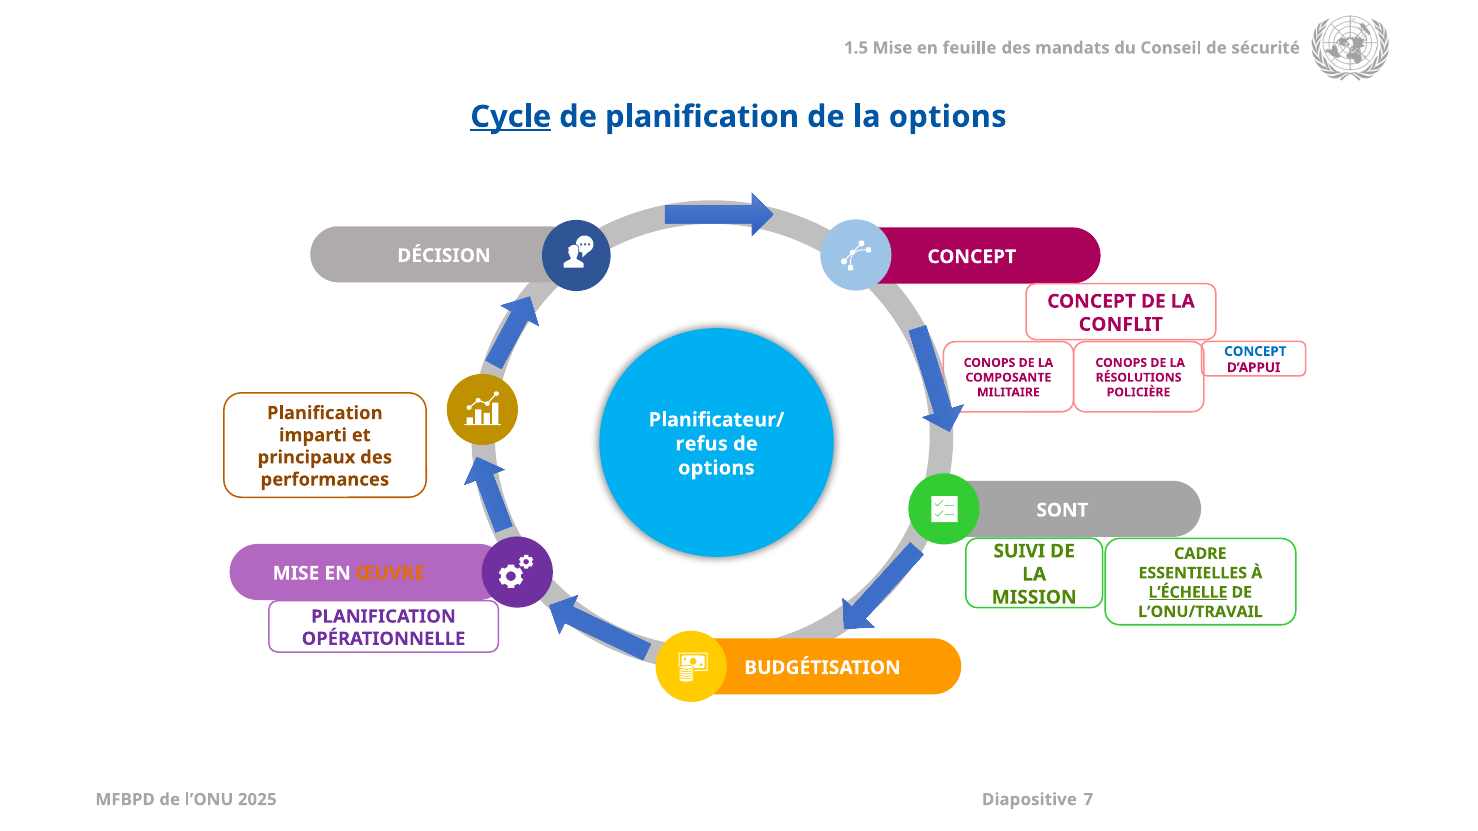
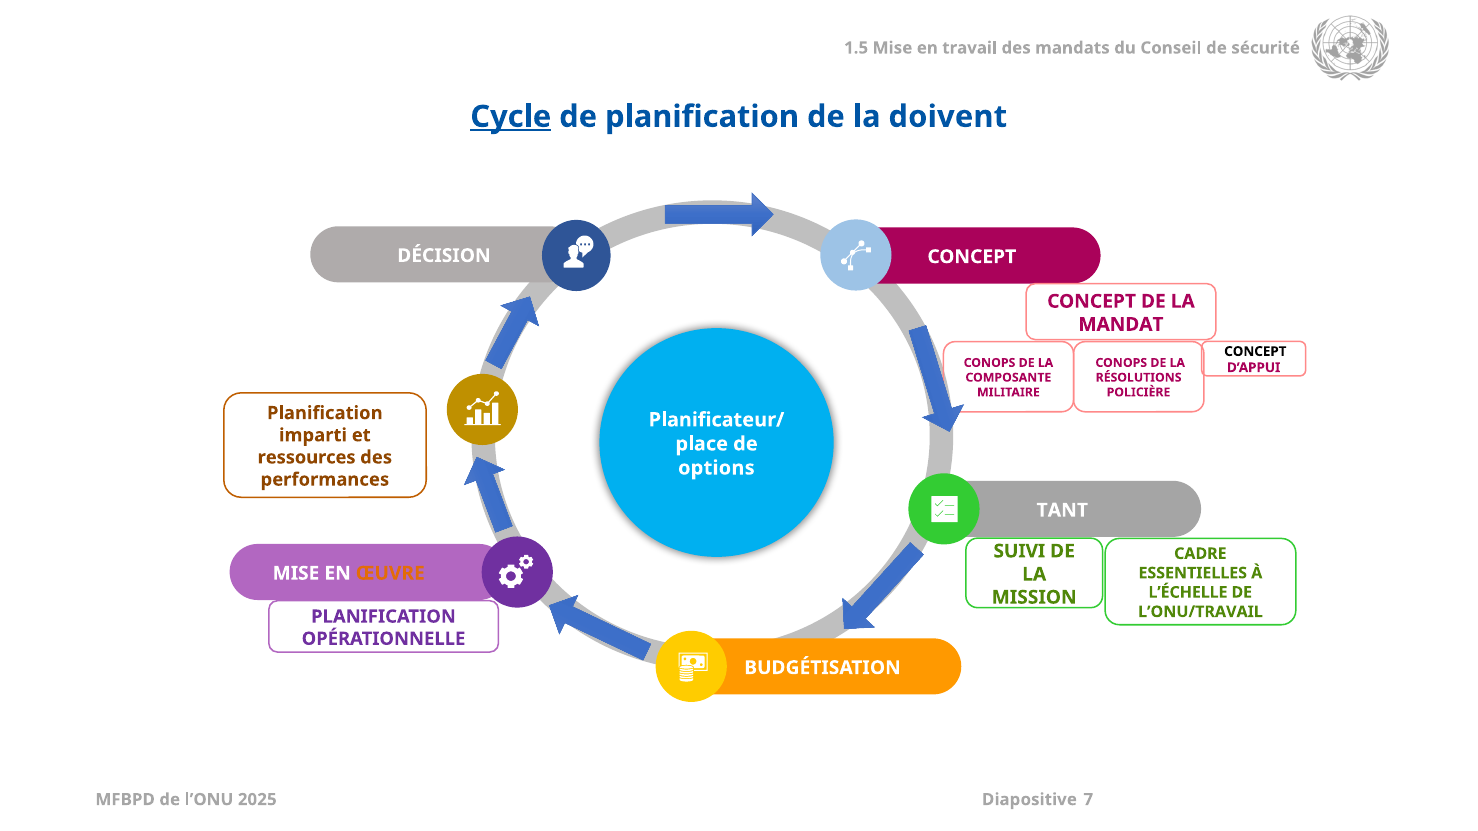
feuille: feuille -> travail (970, 48)
la options: options -> doivent (948, 117)
CONFLIT: CONFLIT -> MANDAT (1121, 325)
CONCEPT colour: blue -> black (1255, 352)
refus: refus -> place (702, 444)
principaux: principaux -> ressources (307, 458)
SONT: SONT -> TANT (1062, 510)
L’ÉCHELLE underline: present -> none (1188, 593)
